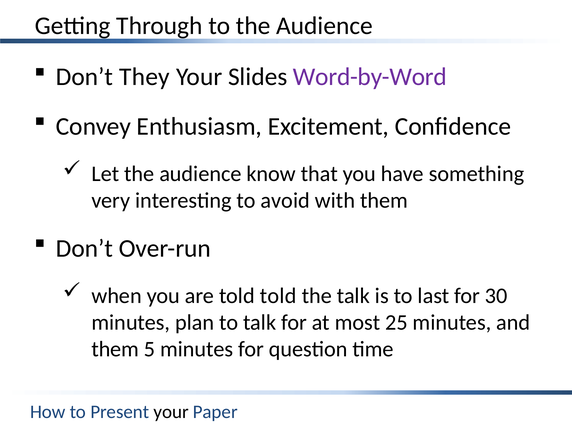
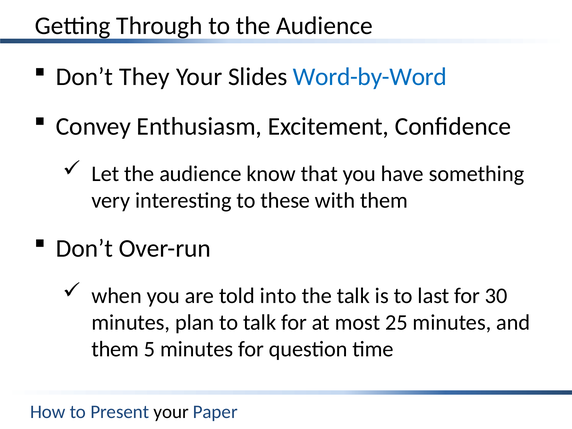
Word-by-Word colour: purple -> blue (370, 77)
avoid: avoid -> these (285, 200)
told told: told -> into (278, 296)
